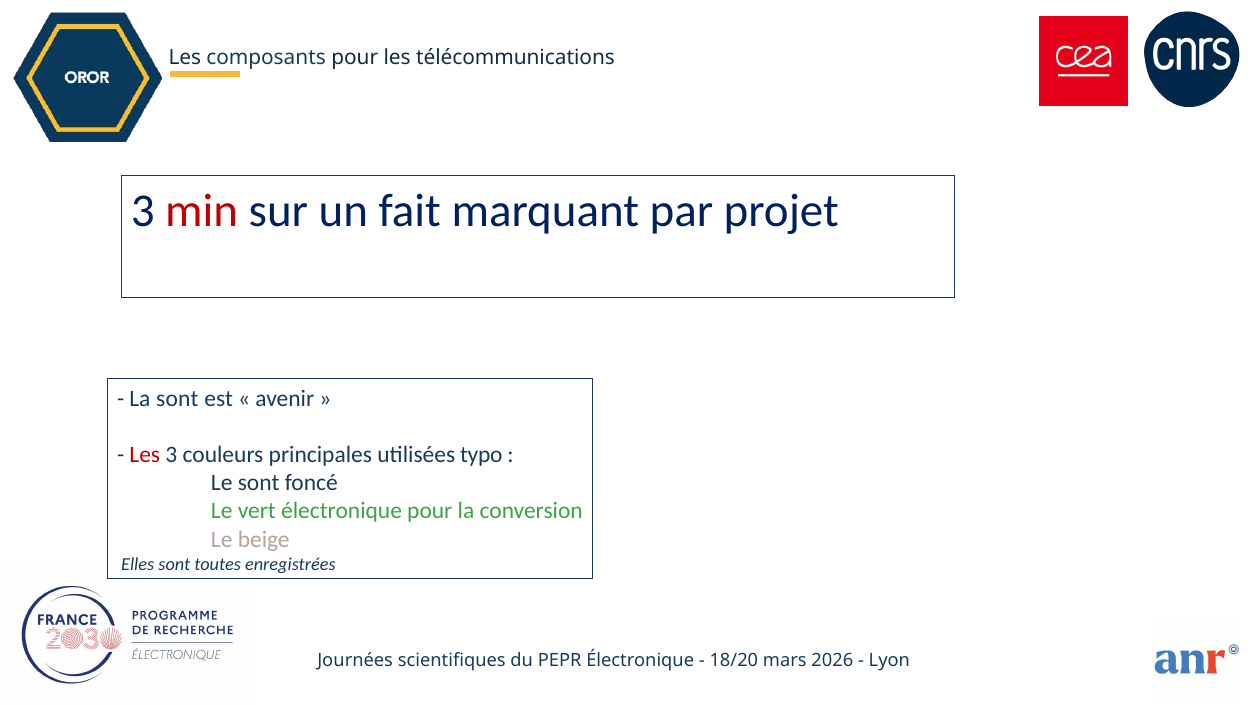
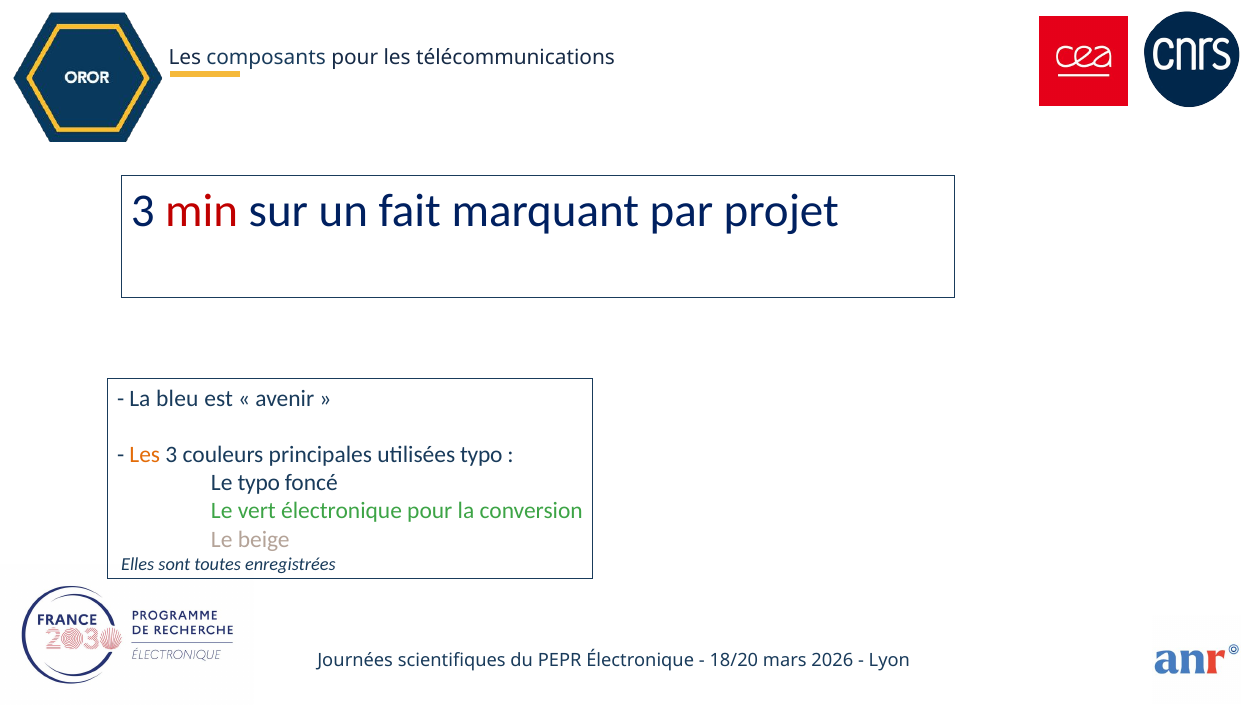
La sont: sont -> bleu (177, 398)
Les colour: red -> orange (145, 455)
Le sont: sont -> typo (259, 483)
